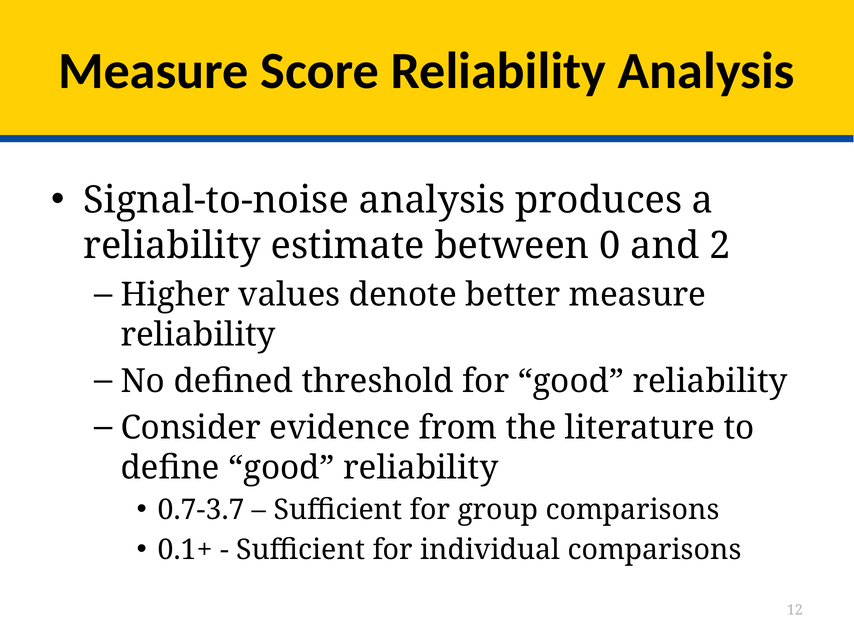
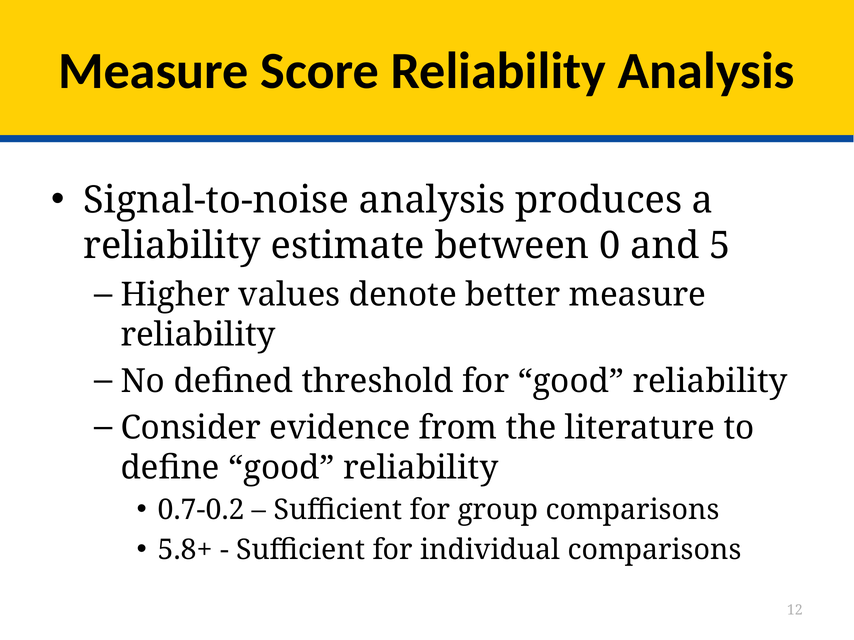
2: 2 -> 5 (720, 246)
0.7-3.7: 0.7-3.7 -> 0.7-0.2 (201, 510)
0.1+: 0.1+ -> 5.8+ (185, 550)
